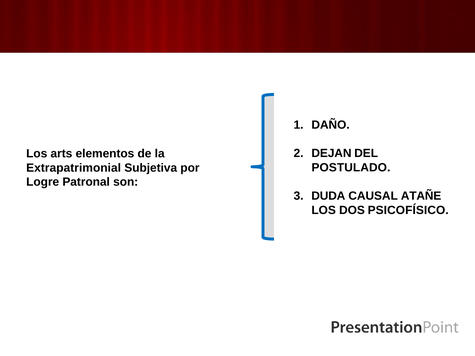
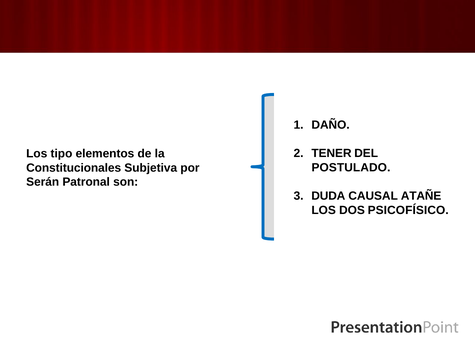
DEJAN: DEJAN -> TENER (331, 153)
arts: arts -> tipo (61, 154)
Extrapatrimonial: Extrapatrimonial -> Constitucionales (74, 168)
Logre: Logre -> Serán (43, 182)
